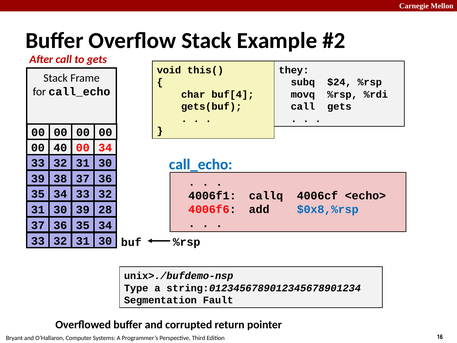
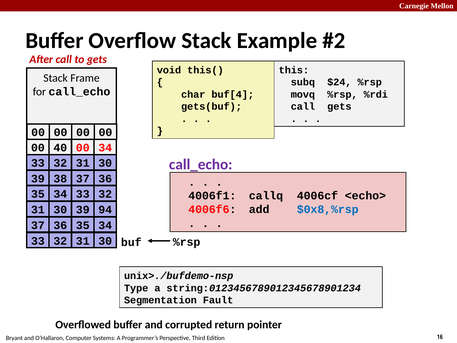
they: they -> this (294, 70)
call_echo colour: blue -> purple (201, 164)
28: 28 -> 94 (105, 210)
